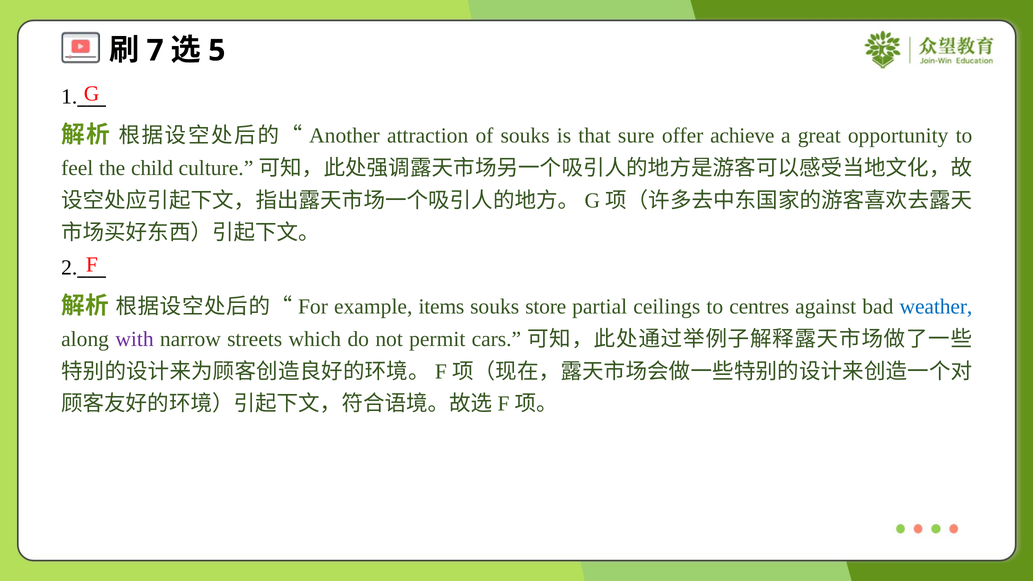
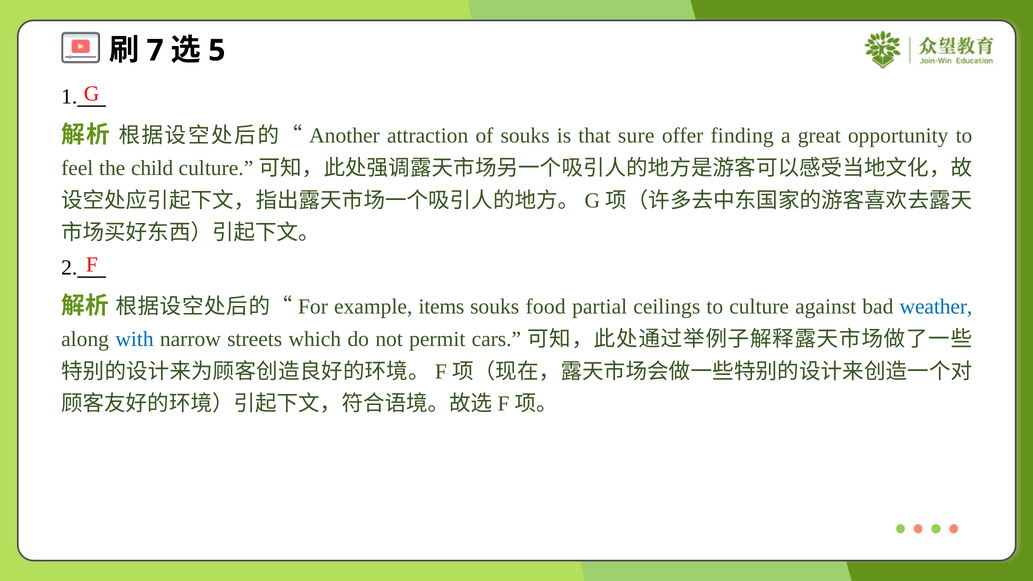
achieve: achieve -> finding (742, 136)
store: store -> food (546, 307)
centres: centres -> culture (759, 307)
with colour: purple -> blue (135, 339)
